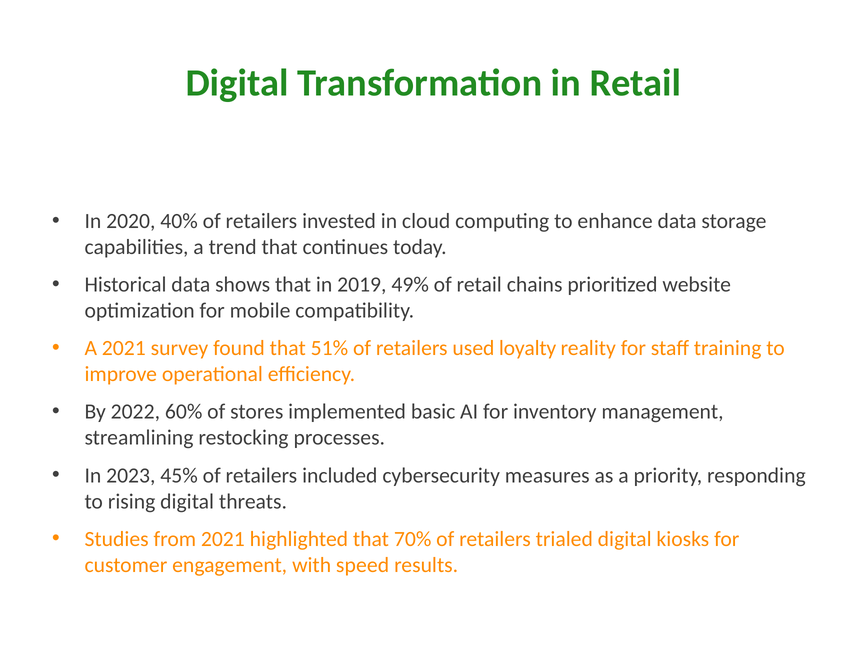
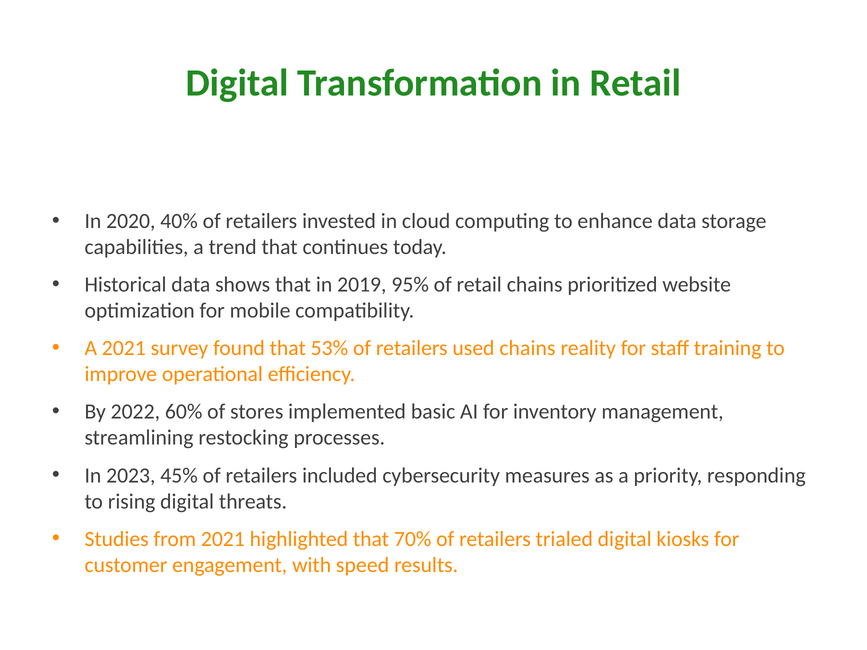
49%: 49% -> 95% (410, 285)
51%: 51% -> 53% (329, 348)
used loyalty: loyalty -> chains (527, 348)
